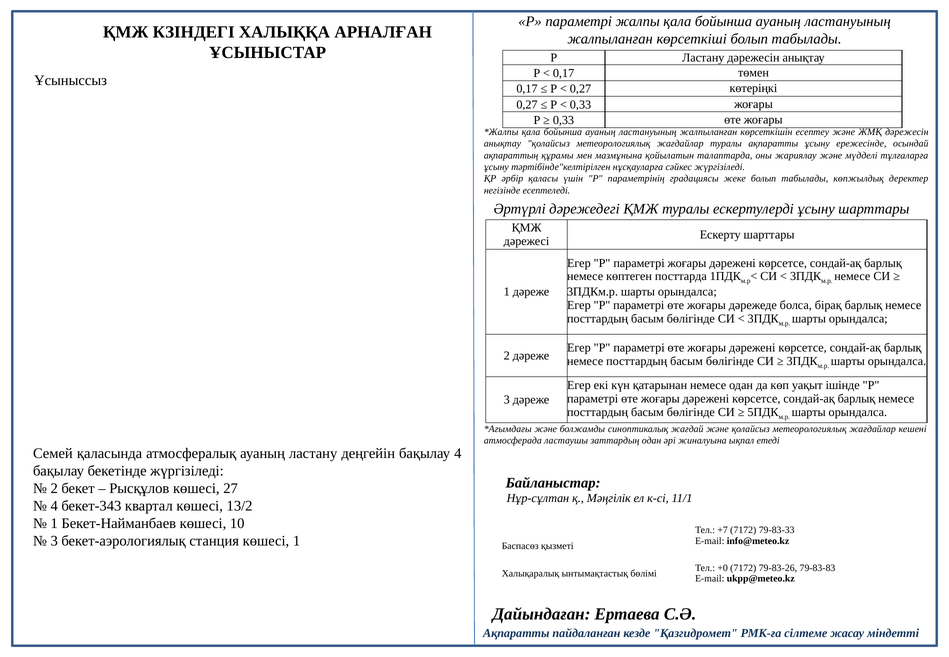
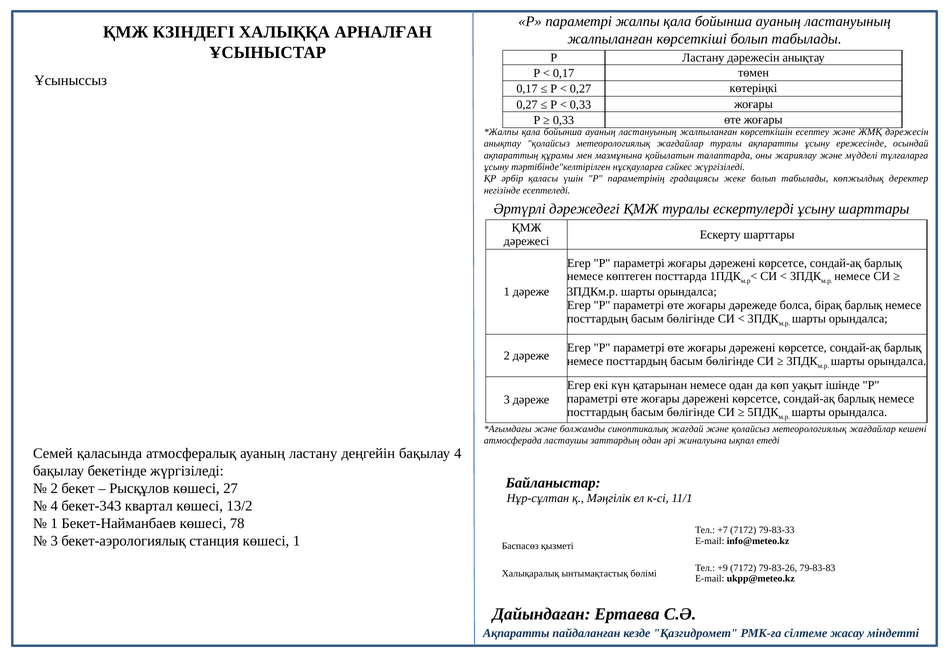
10: 10 -> 78 (237, 524)
+0: +0 -> +9 (723, 568)
